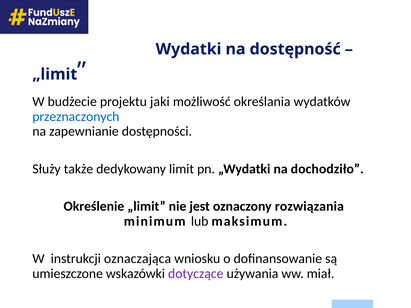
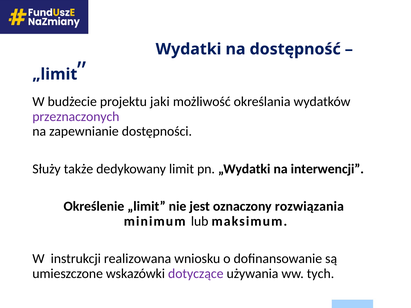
przeznaczonych colour: blue -> purple (76, 117)
dochodziło: dochodziło -> interwencji (327, 169)
oznaczająca: oznaczająca -> realizowana (138, 259)
miał: miał -> tych (321, 274)
